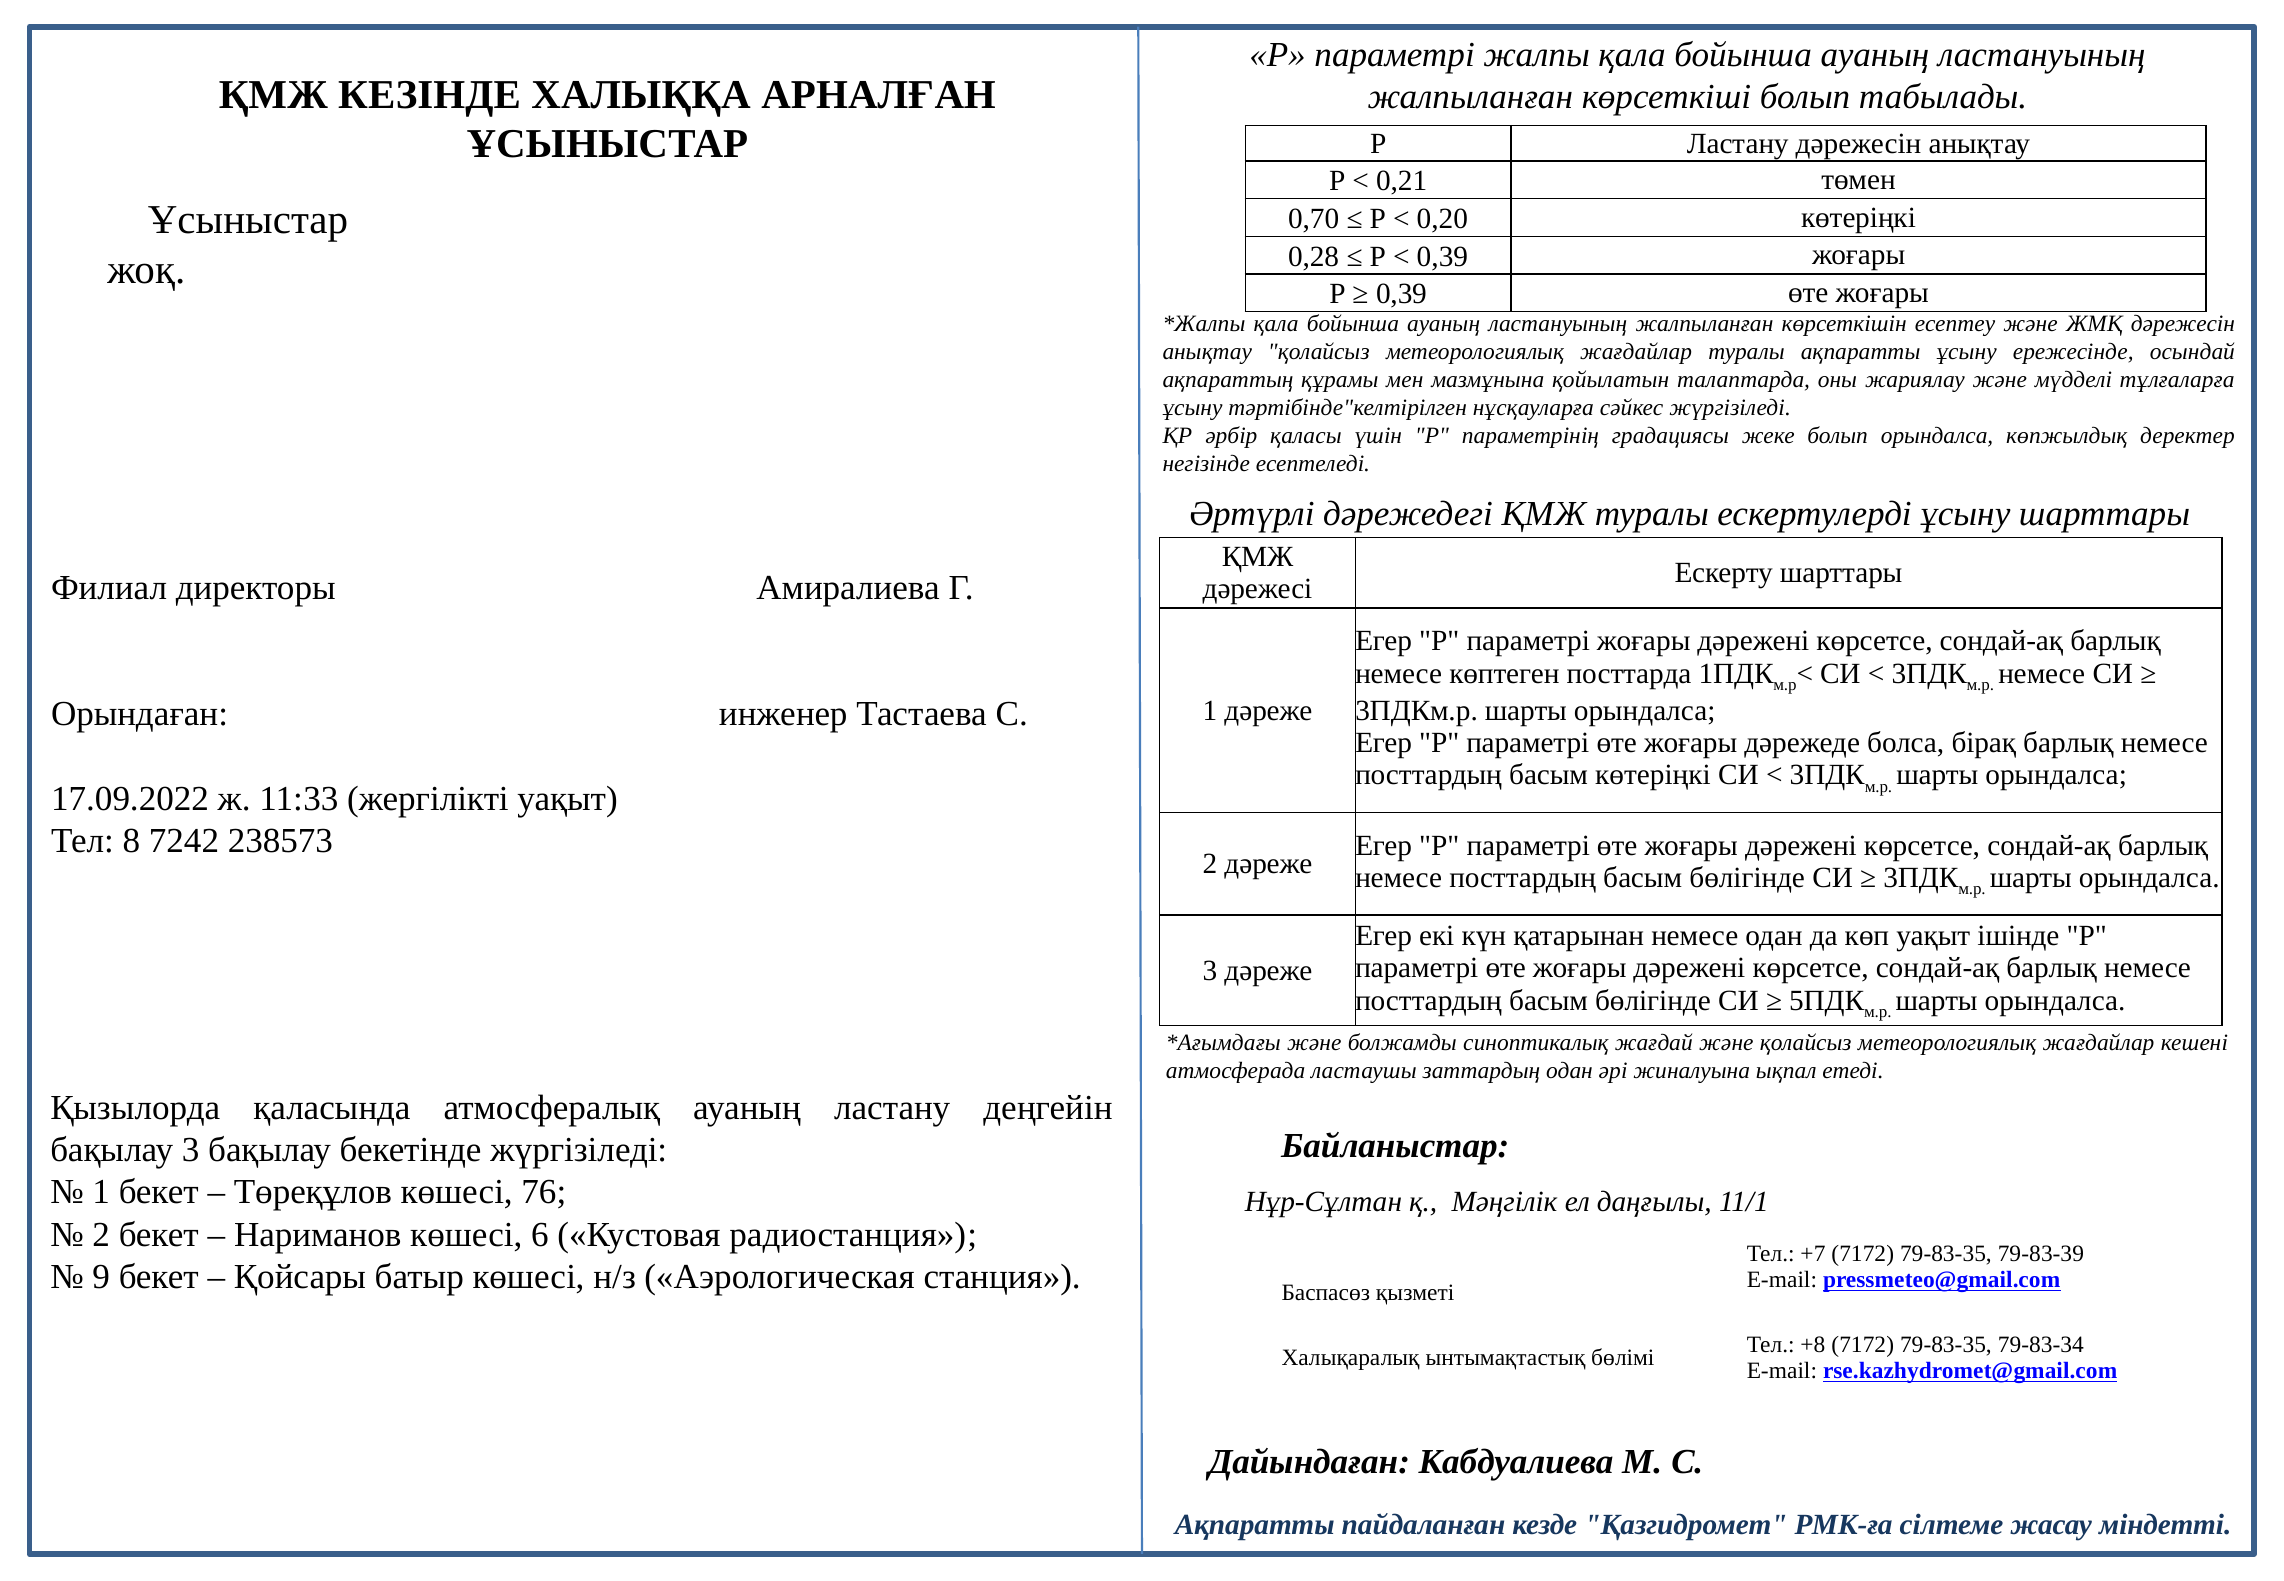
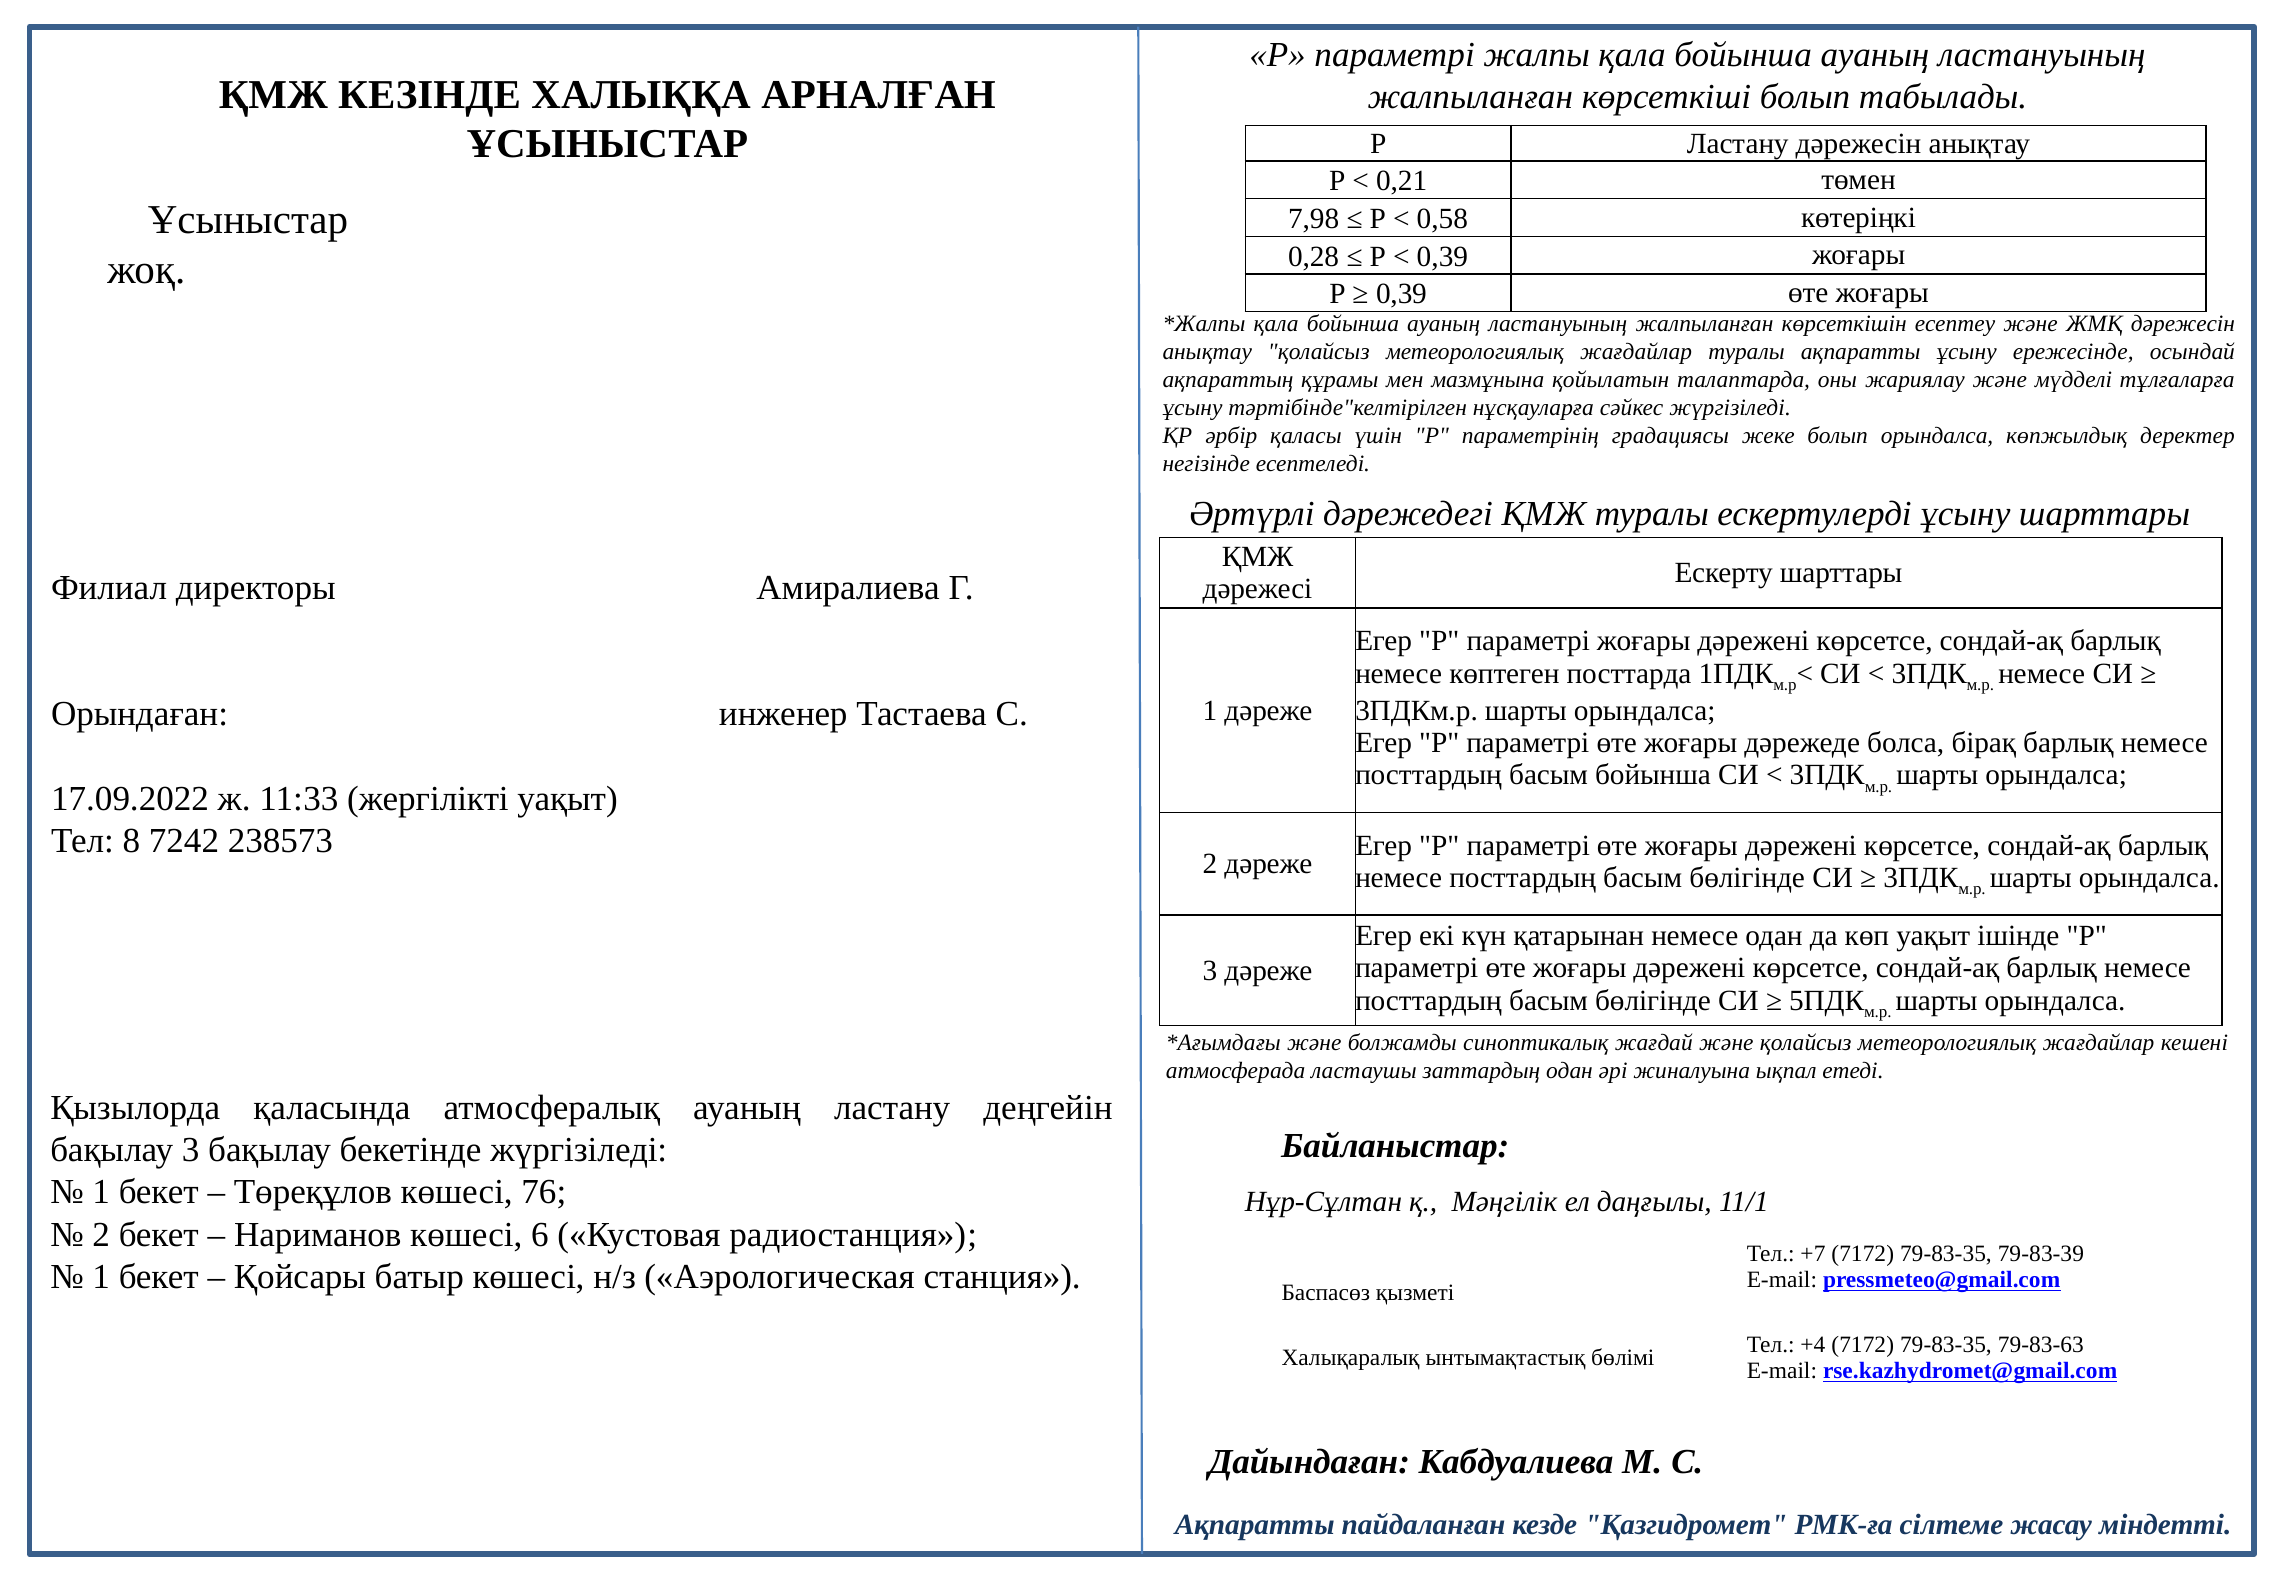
0,70: 0,70 -> 7,98 (1314, 219)
0,20: 0,20 -> 0,58 (1442, 219)
басым көтеріңкі: көтеріңкі -> бойынша (1653, 775)
9: 9 -> 1 (101, 1277)
+8: +8 -> +4 (1813, 1345)
79-83-34: 79-83-34 -> 79-83-63 (2041, 1345)
